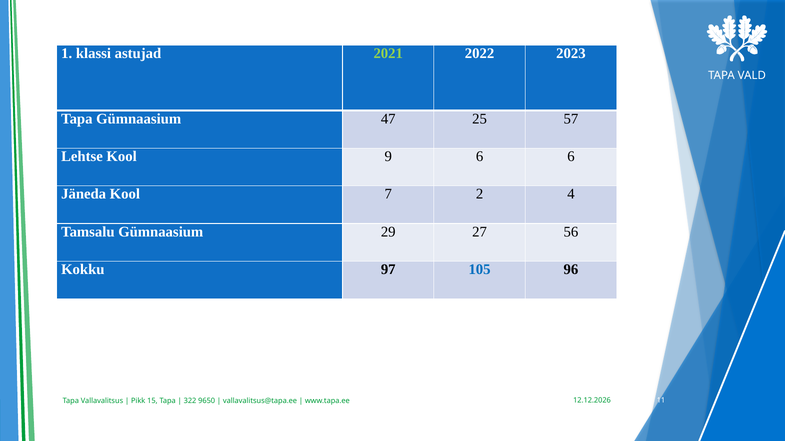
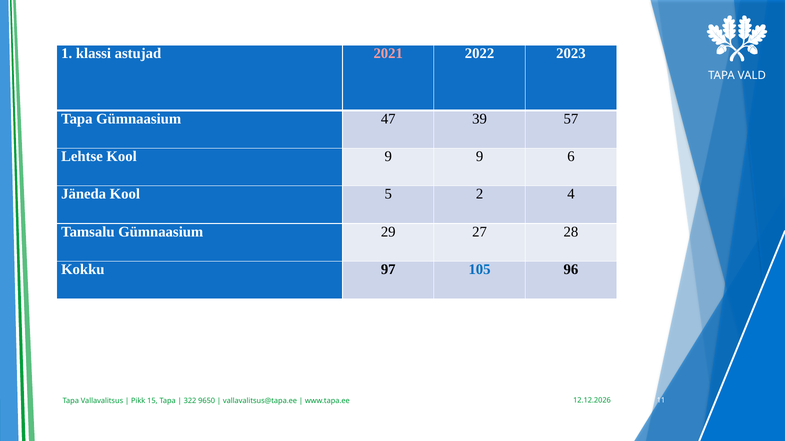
2021 colour: light green -> pink (388, 53)
25: 25 -> 39 (480, 119)
9 6: 6 -> 9 (480, 157)
7: 7 -> 5 (388, 194)
56: 56 -> 28 (571, 232)
